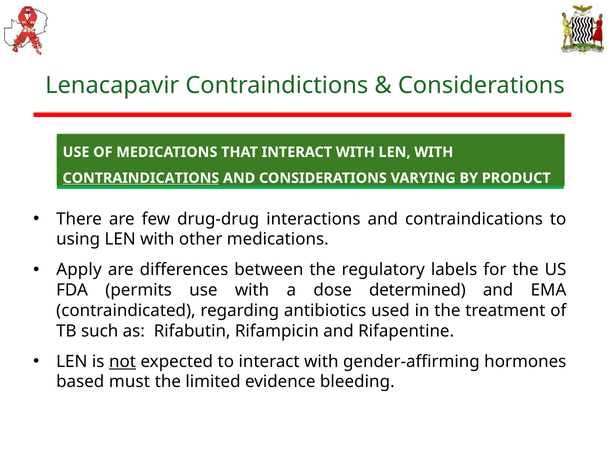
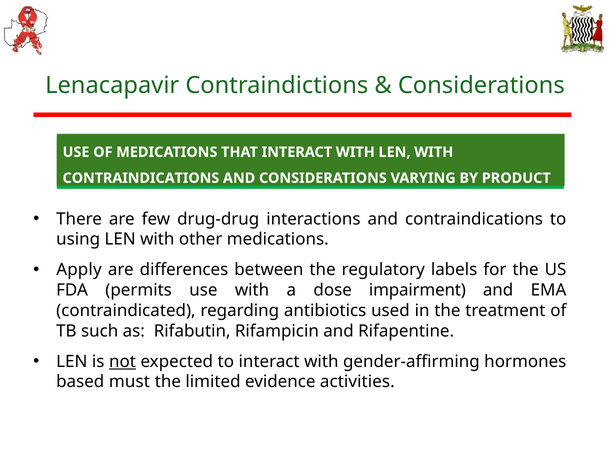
CONTRAINDICATIONS underline: present -> none (141, 178)
determined: determined -> impairment (417, 290)
bleeding: bleeding -> activities (357, 381)
